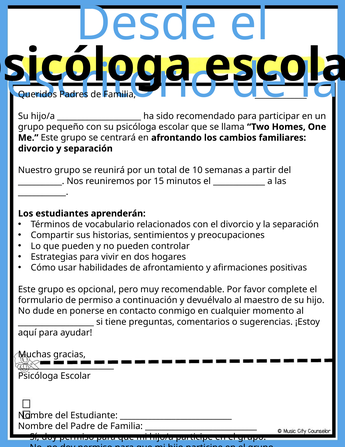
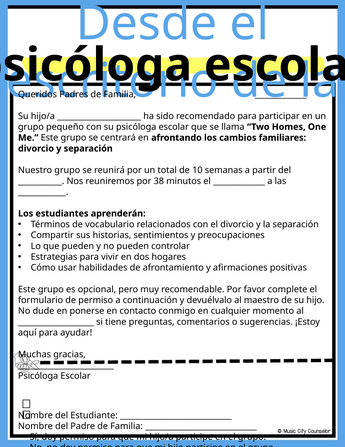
15: 15 -> 38 (159, 181)
